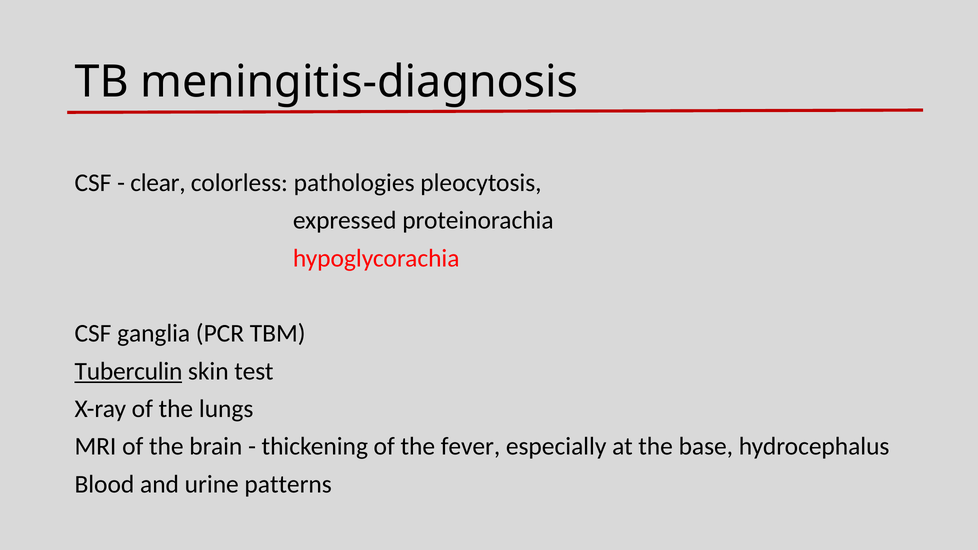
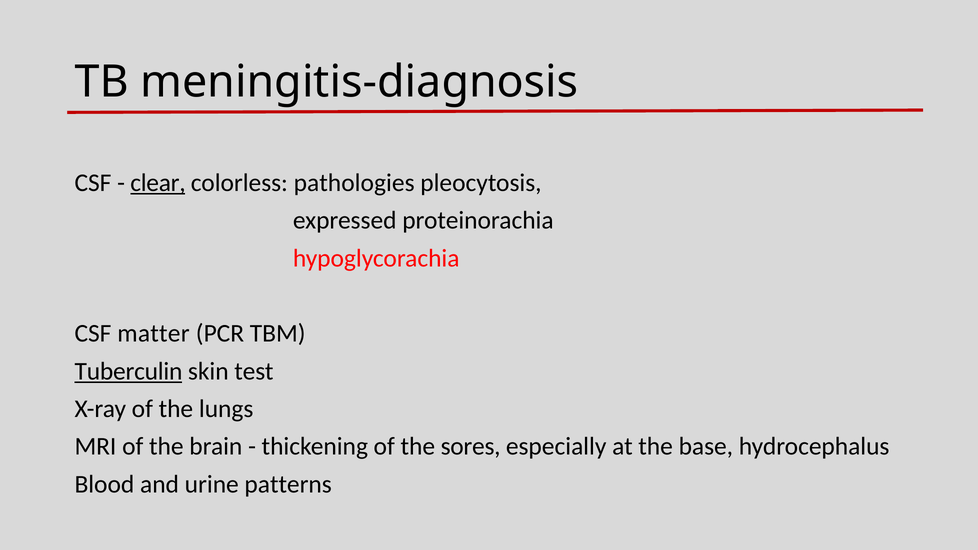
clear underline: none -> present (158, 183)
ganglia: ganglia -> matter (153, 334)
fever: fever -> sores (471, 447)
